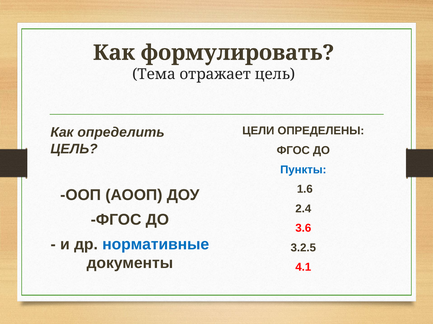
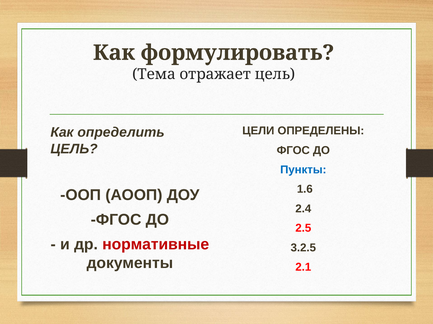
3.6: 3.6 -> 2.5 (303, 229)
нормативные colour: blue -> red (156, 245)
4.1: 4.1 -> 2.1 (303, 268)
